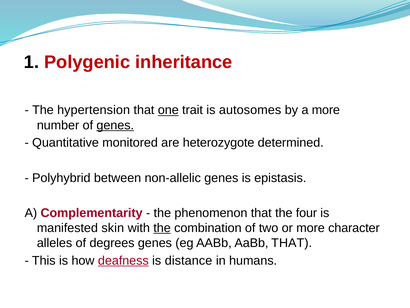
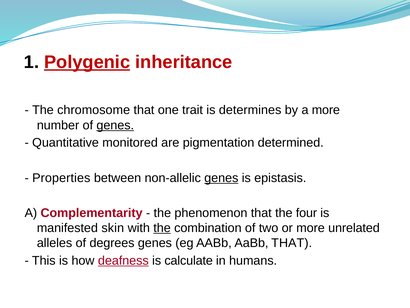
Polygenic underline: none -> present (87, 62)
hypertension: hypertension -> chromosome (94, 110)
one underline: present -> none (168, 110)
autosomes: autosomes -> determines (250, 110)
heterozygote: heterozygote -> pigmentation (219, 143)
Polyhybrid: Polyhybrid -> Properties (61, 178)
genes underline: none -> present (221, 178)
character: character -> unrelated (354, 228)
distance: distance -> calculate (189, 260)
